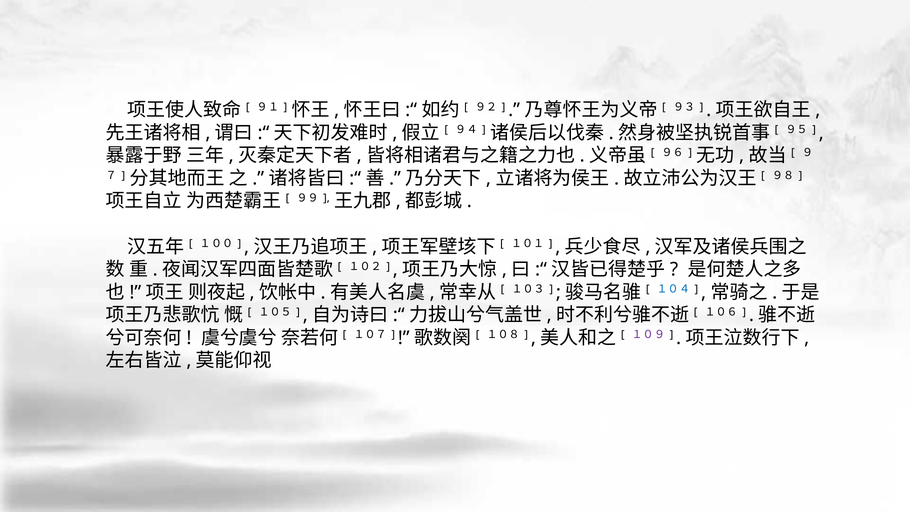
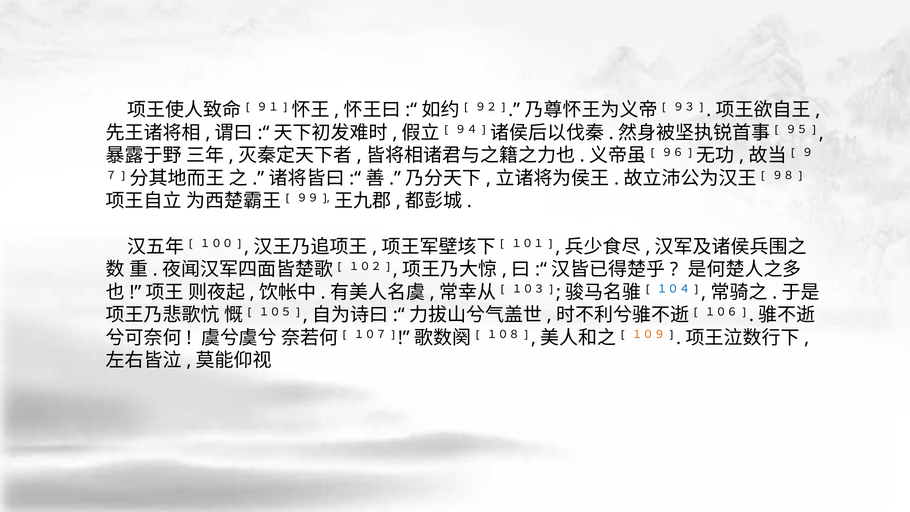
１０９ colour: purple -> orange (648, 335)
